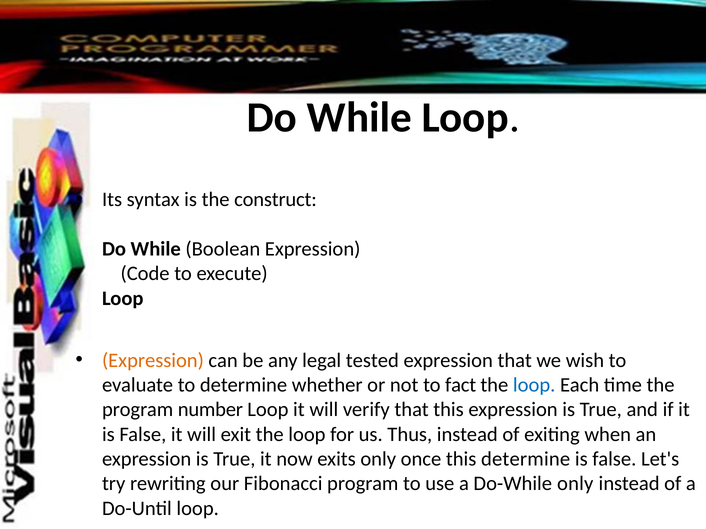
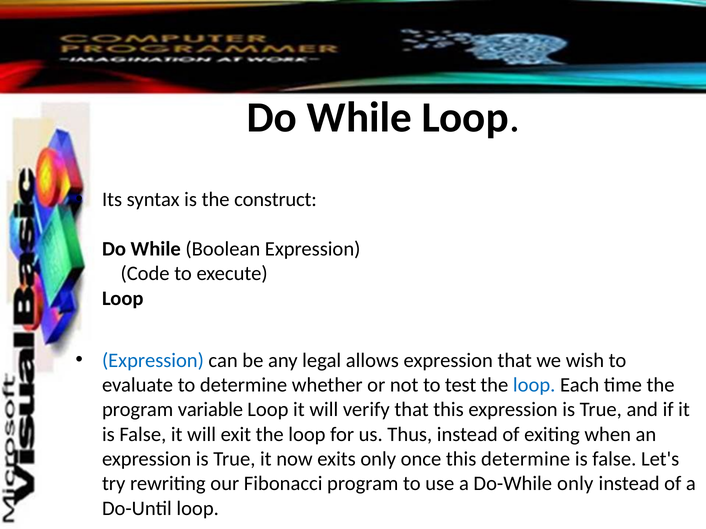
Expression colour: orange -> blue (153, 361)
tested: tested -> allows (372, 361)
fact: fact -> test (461, 385)
number: number -> variable (210, 410)
